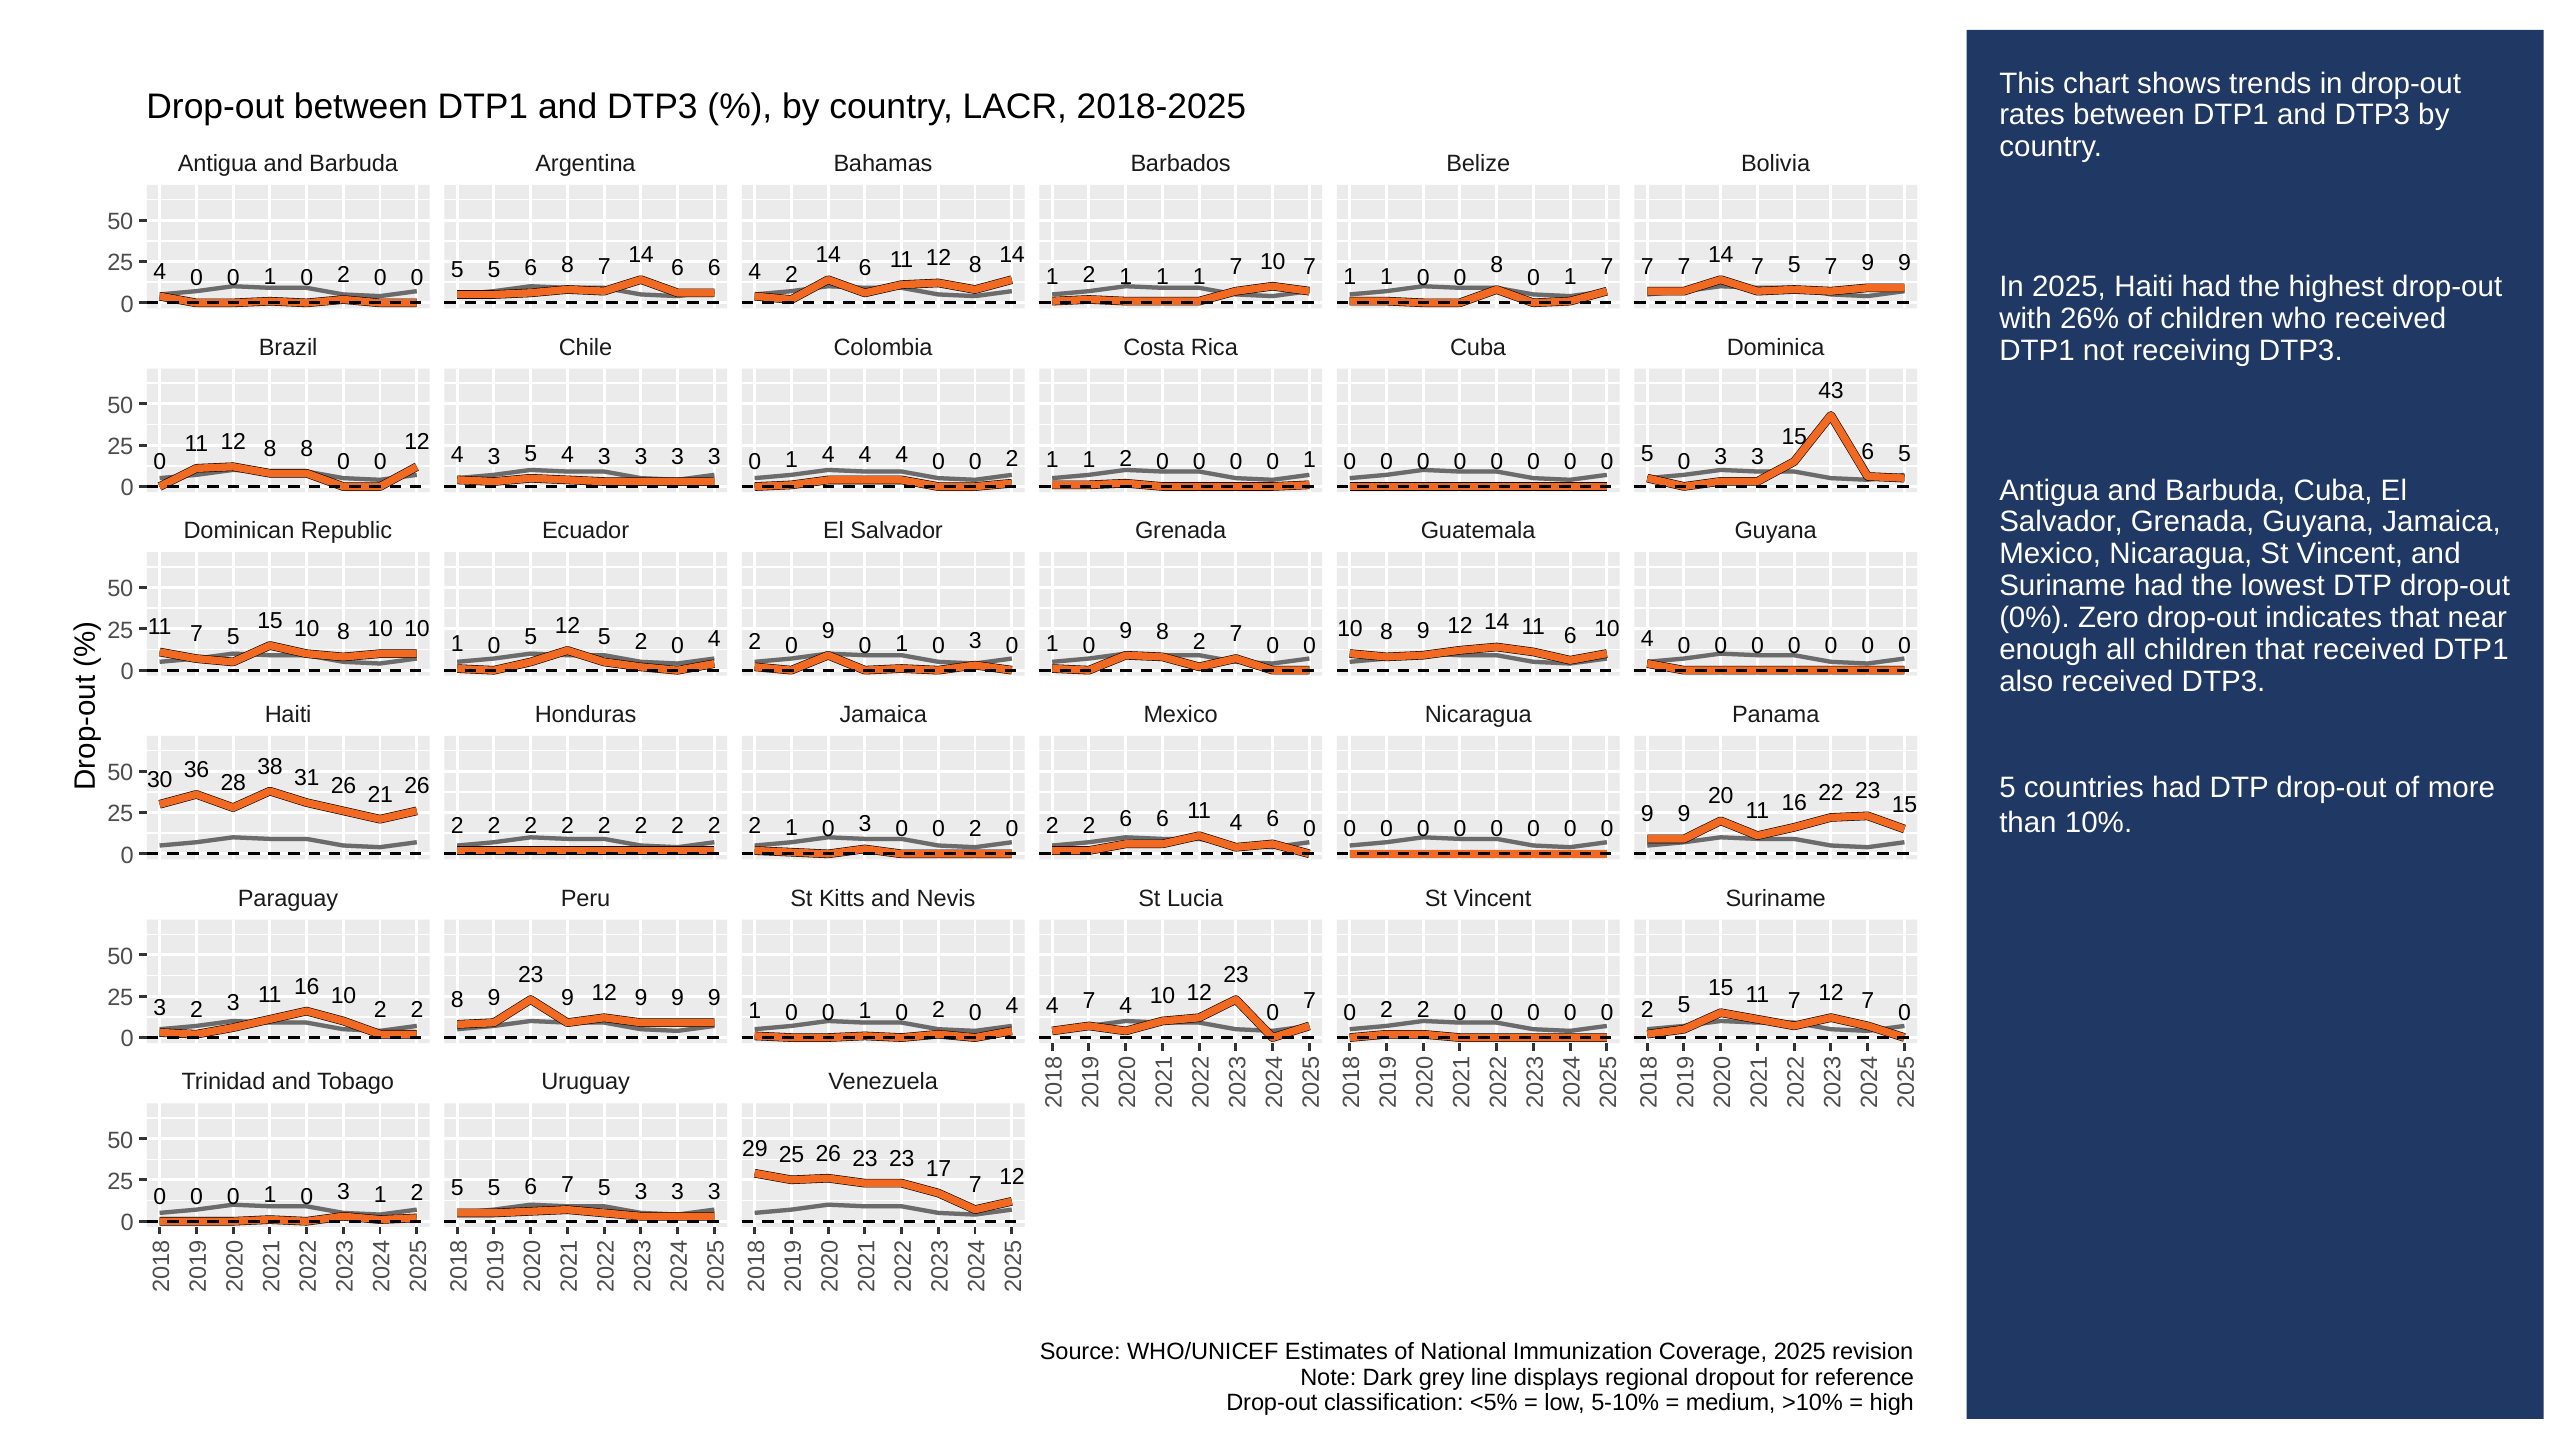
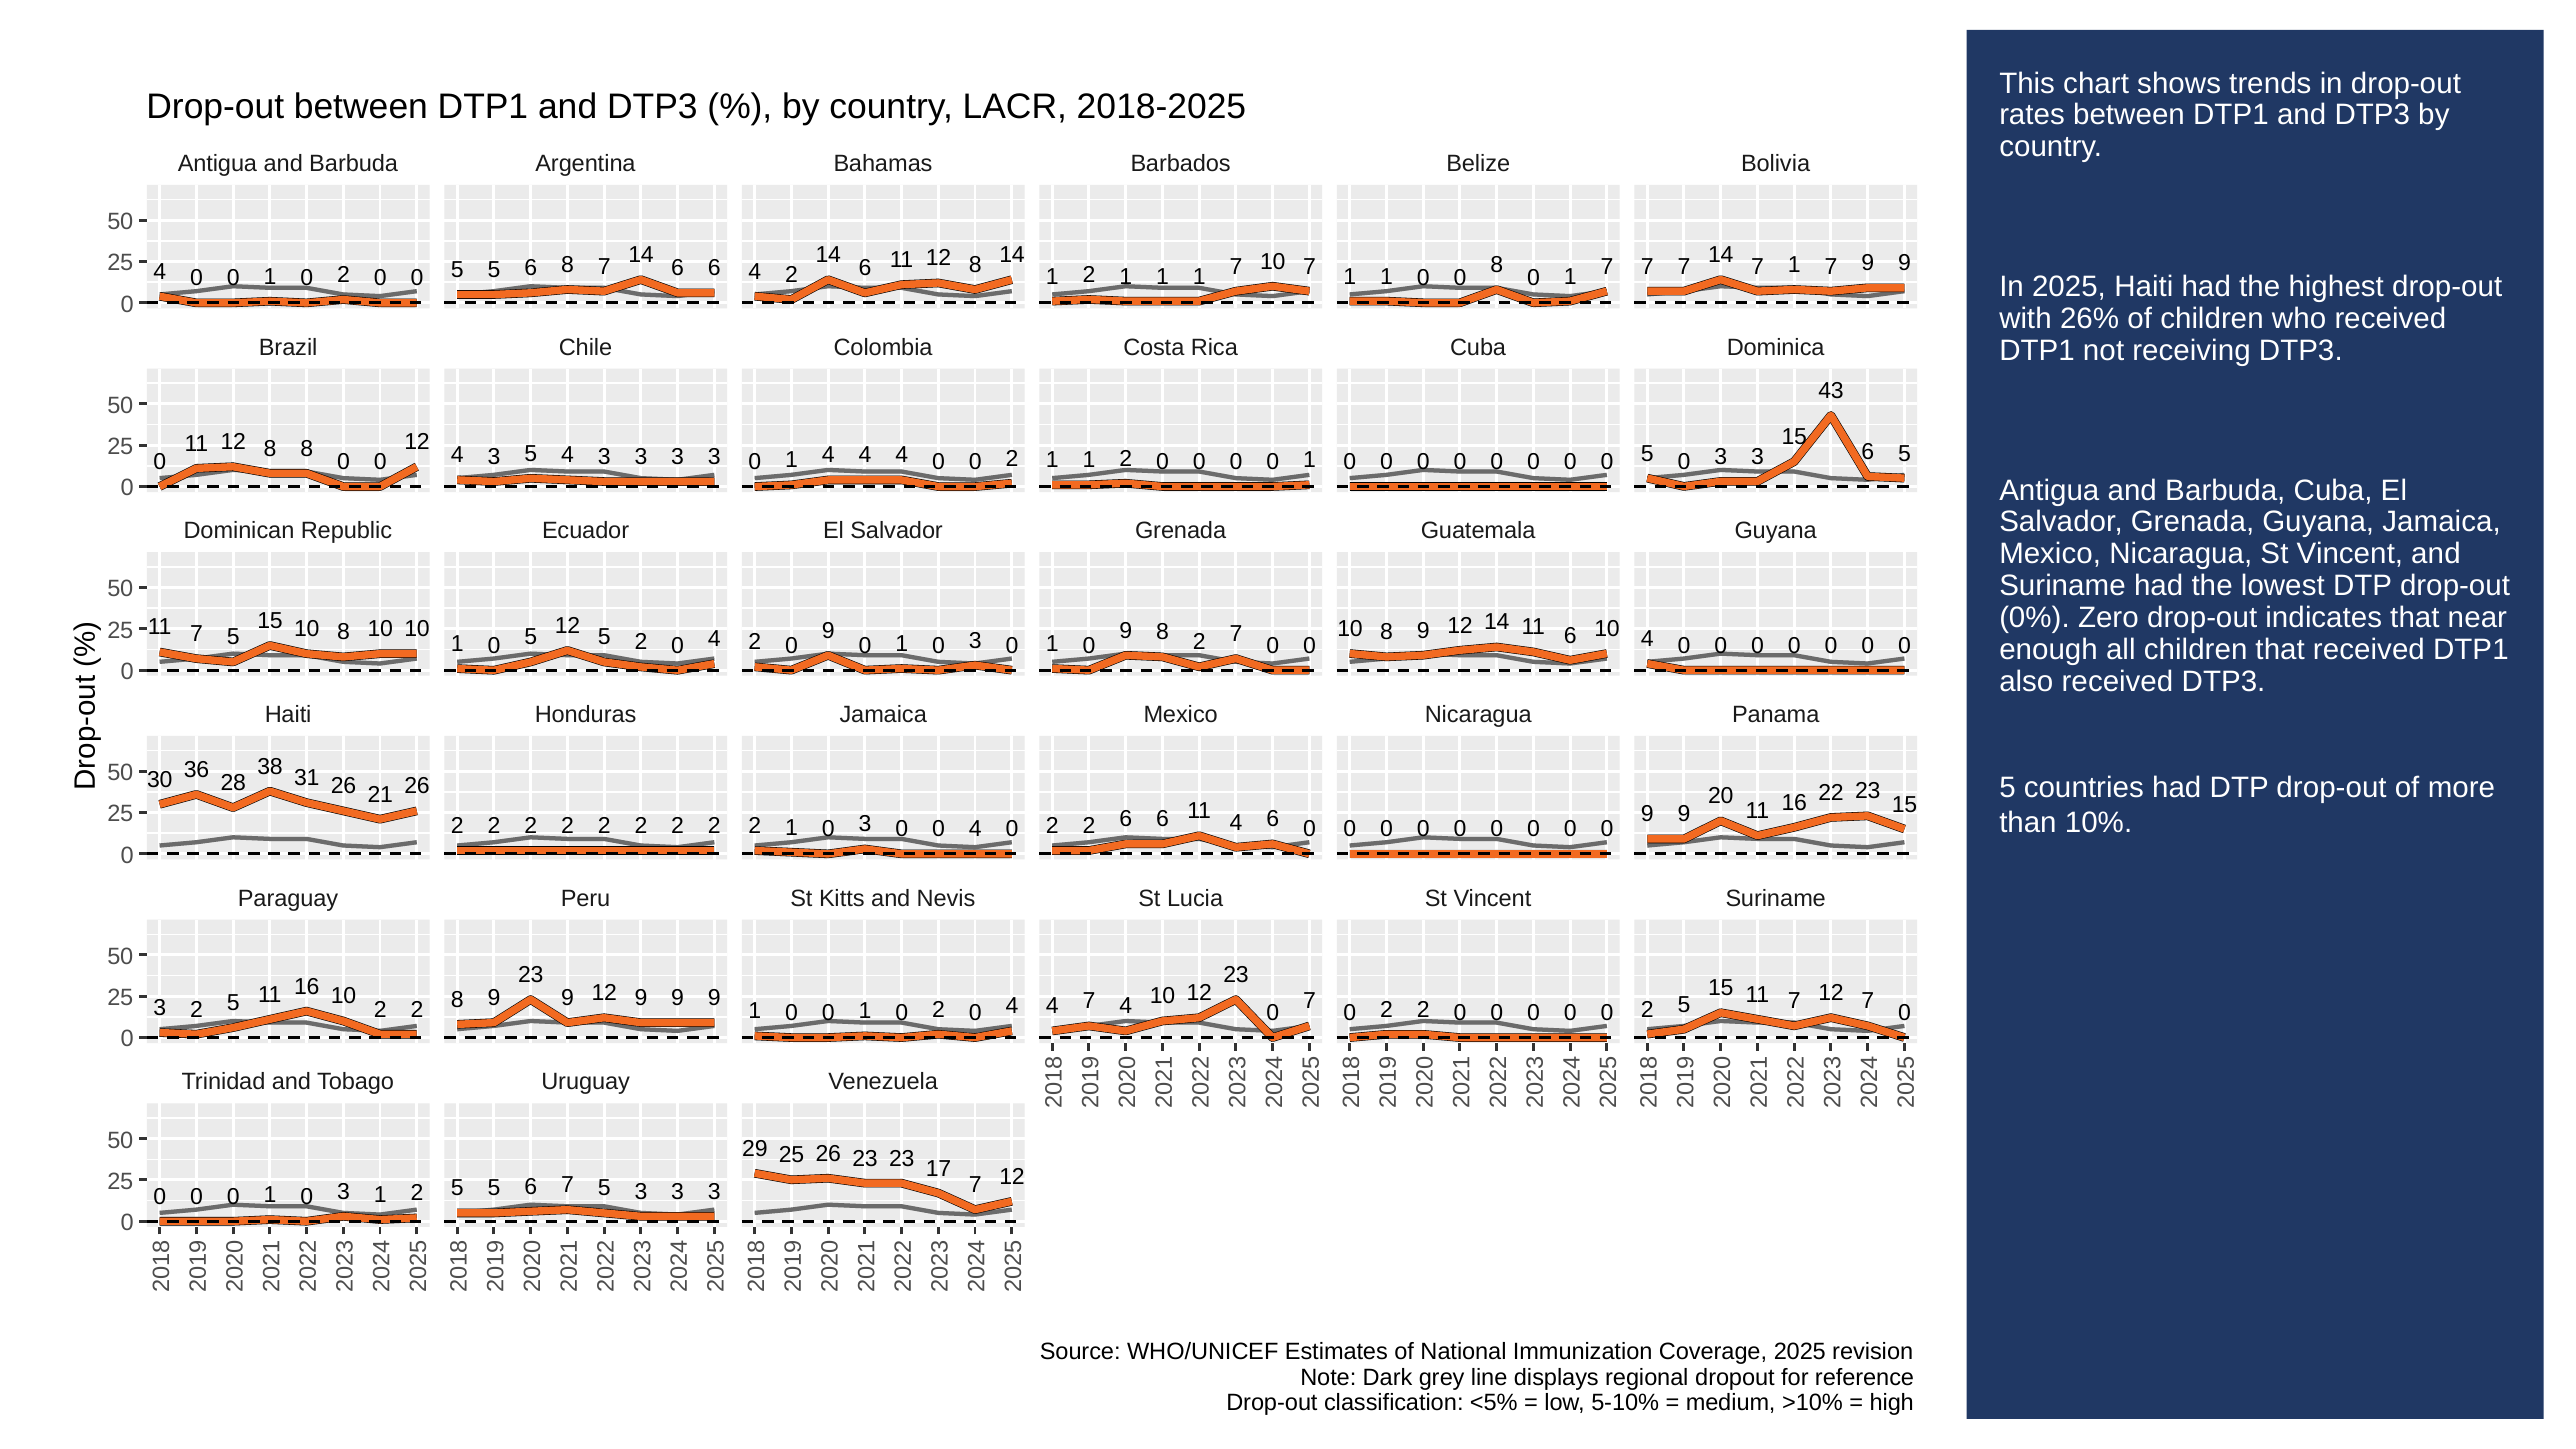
5: 5 -> 1 (1794, 265)
3 0 0 2: 2 -> 4 (975, 829)
3 2 3: 3 -> 5 (233, 1003)
